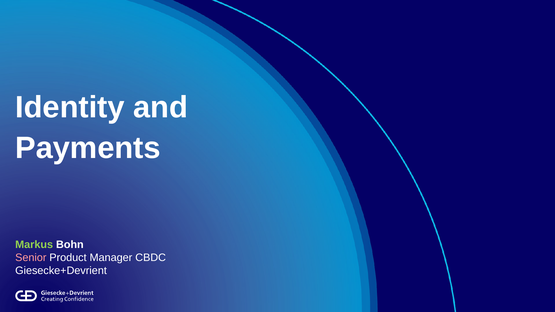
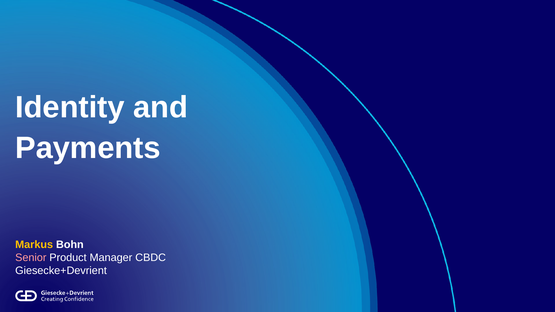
Markus colour: light green -> yellow (34, 245)
